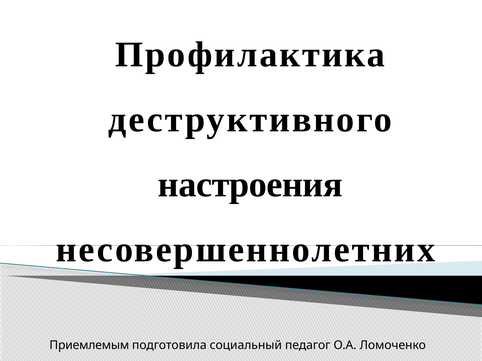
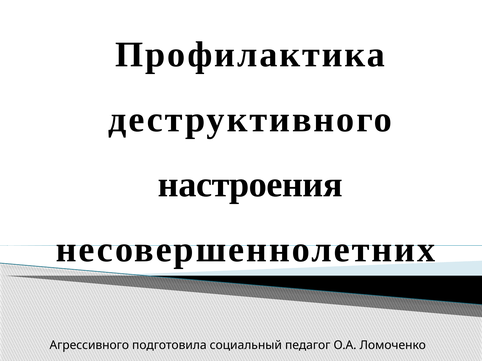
Приемлемым: Приемлемым -> Агрессивного (89, 346)
